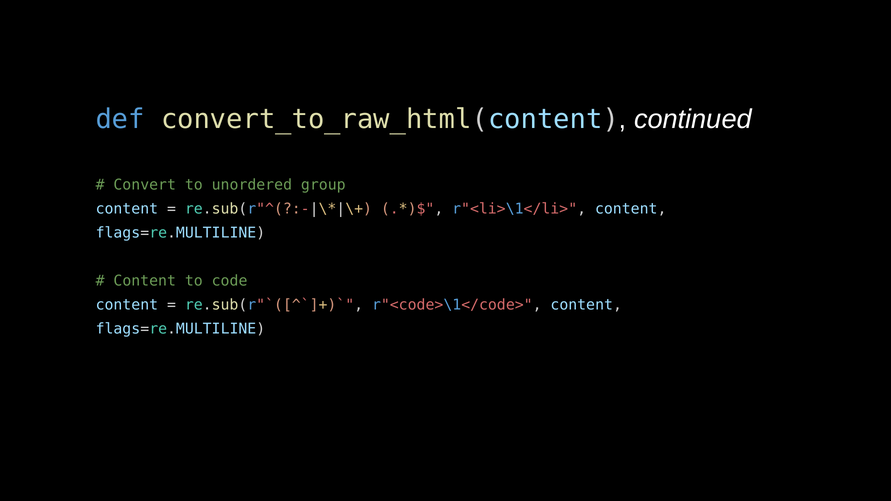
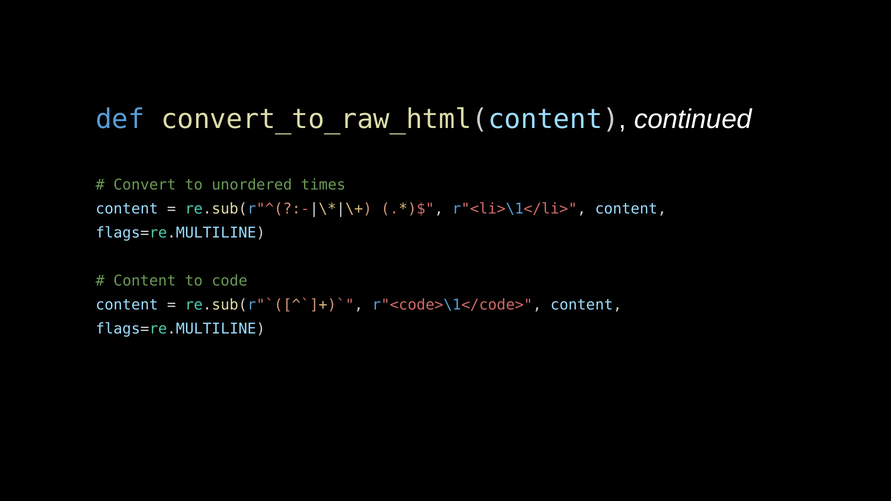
group: group -> times (323, 185)
